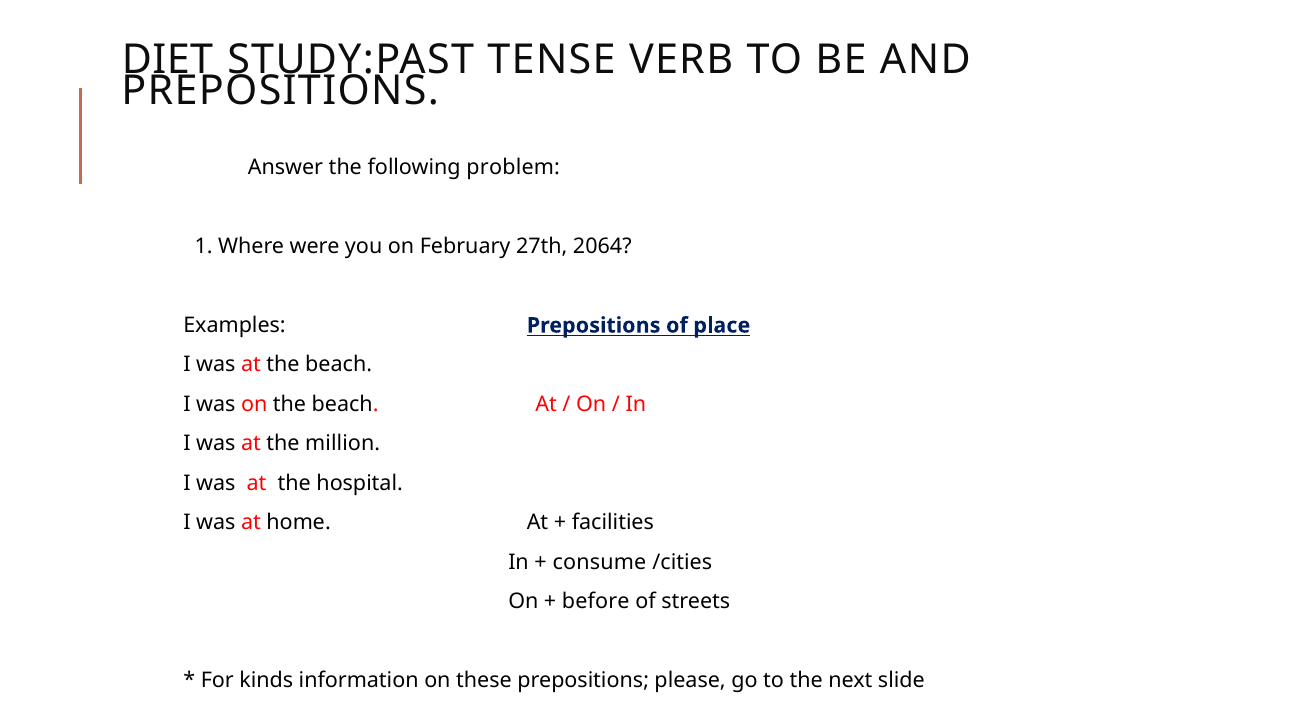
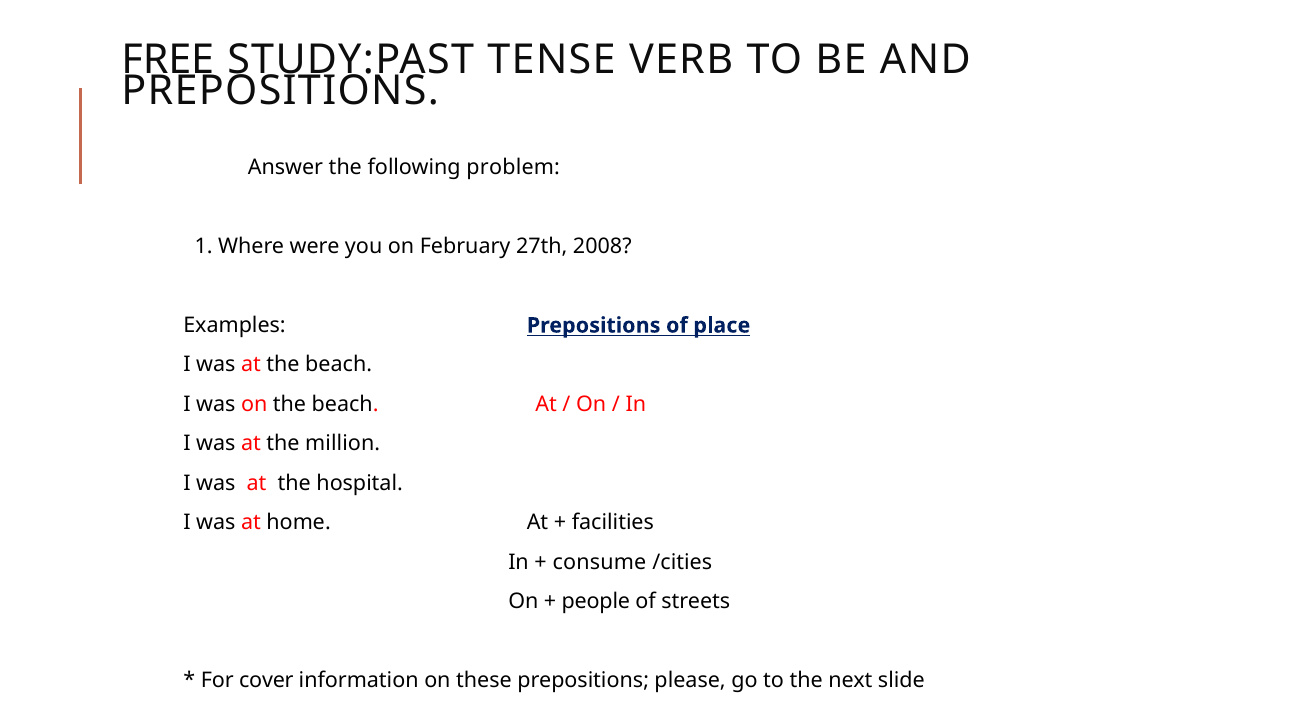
DIET: DIET -> FREE (168, 60)
2064: 2064 -> 2008 (602, 247)
before: before -> people (596, 602)
kinds: kinds -> cover (266, 681)
